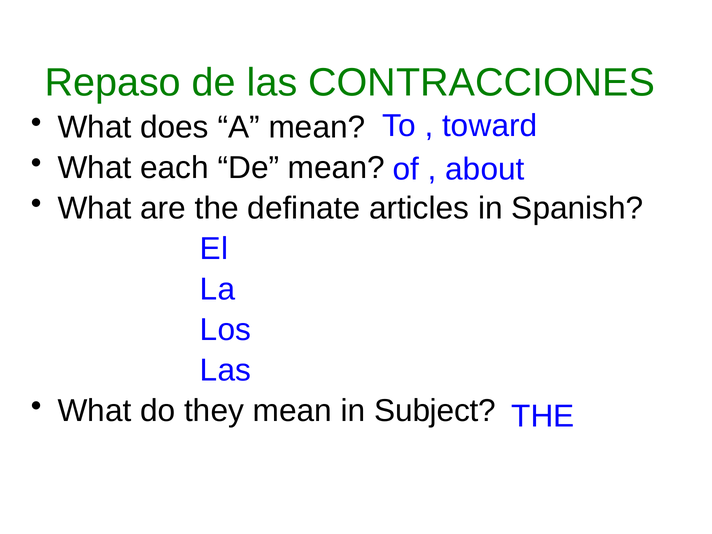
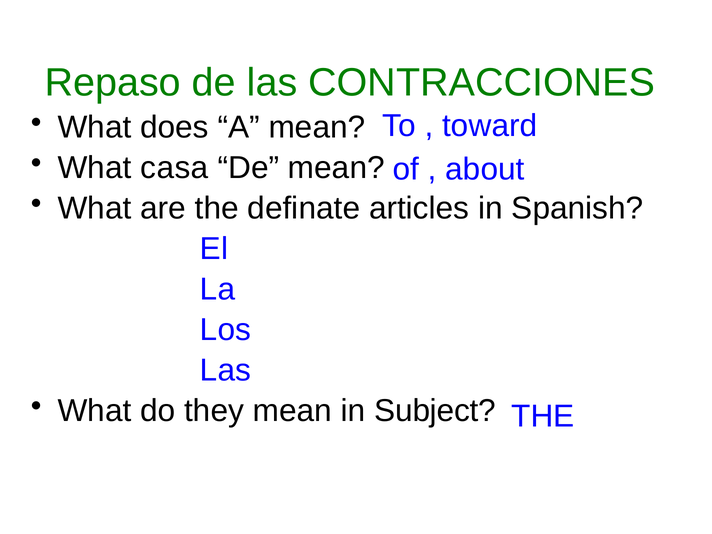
each: each -> casa (174, 168)
